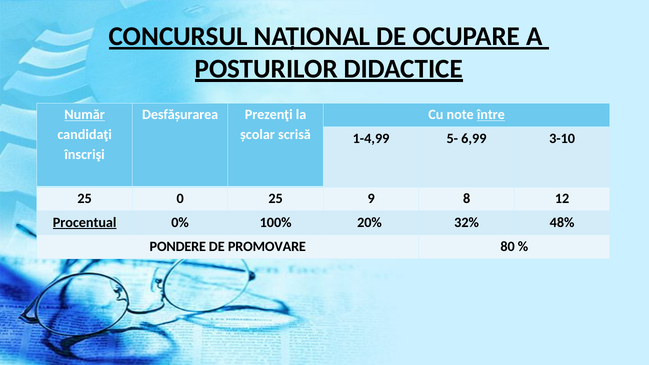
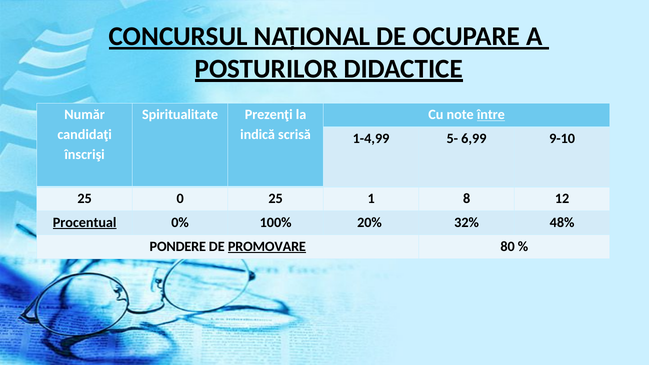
Număr underline: present -> none (85, 115)
Desfășurarea: Desfășurarea -> Spiritualitate (180, 115)
școlar: școlar -> indică (258, 135)
3-10: 3-10 -> 9-10 (562, 139)
9: 9 -> 1 (371, 199)
PROMOVARE underline: none -> present (267, 246)
